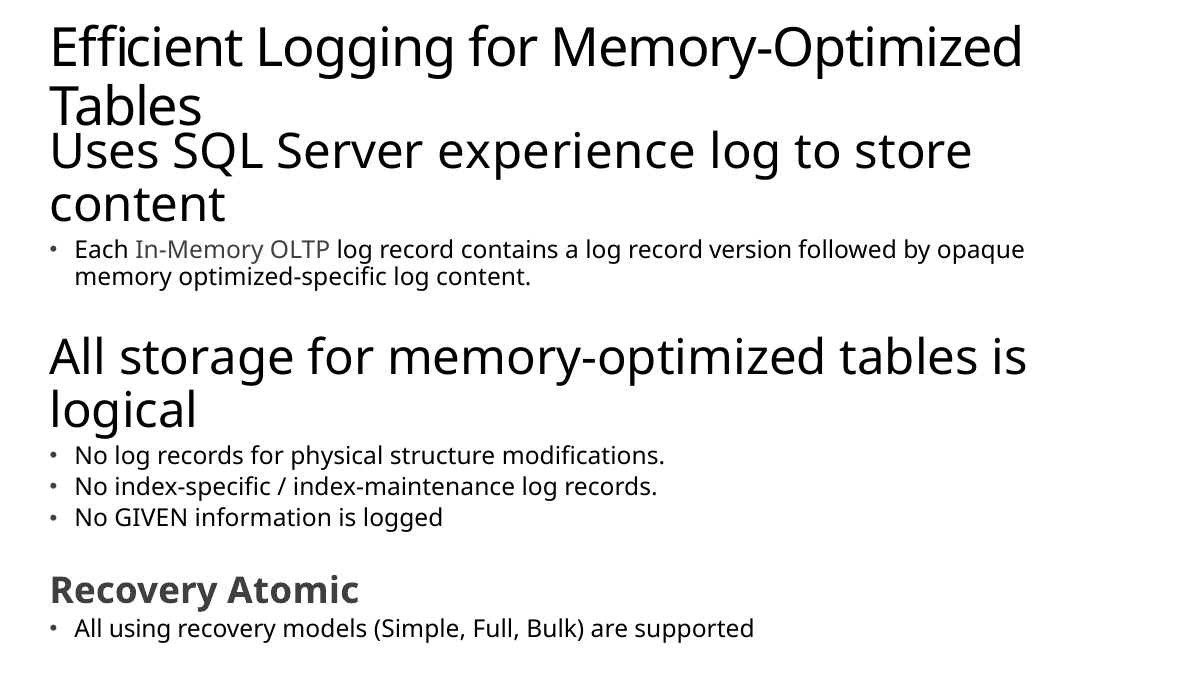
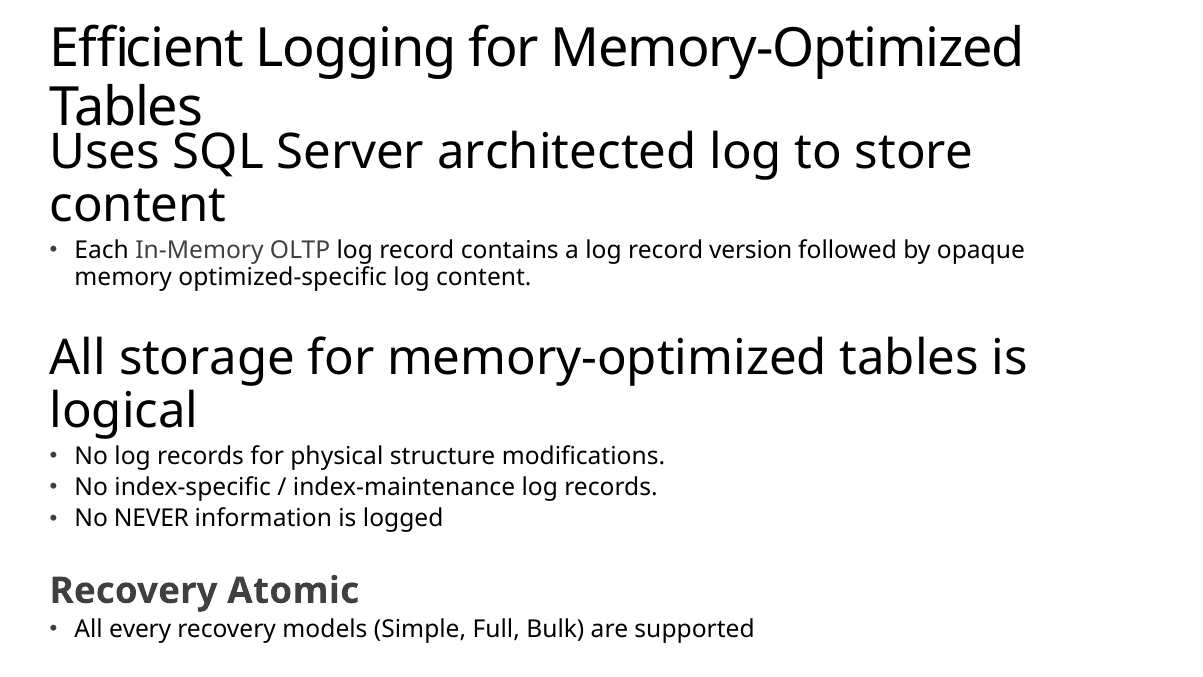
experience: experience -> architected (567, 152)
GIVEN: GIVEN -> NEVER (151, 519)
using: using -> every (140, 629)
